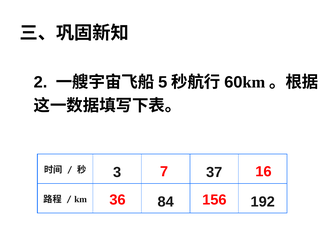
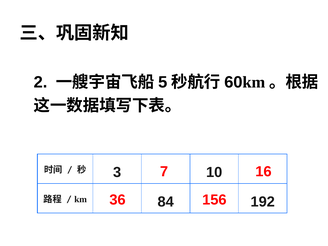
37: 37 -> 10 (214, 172)
